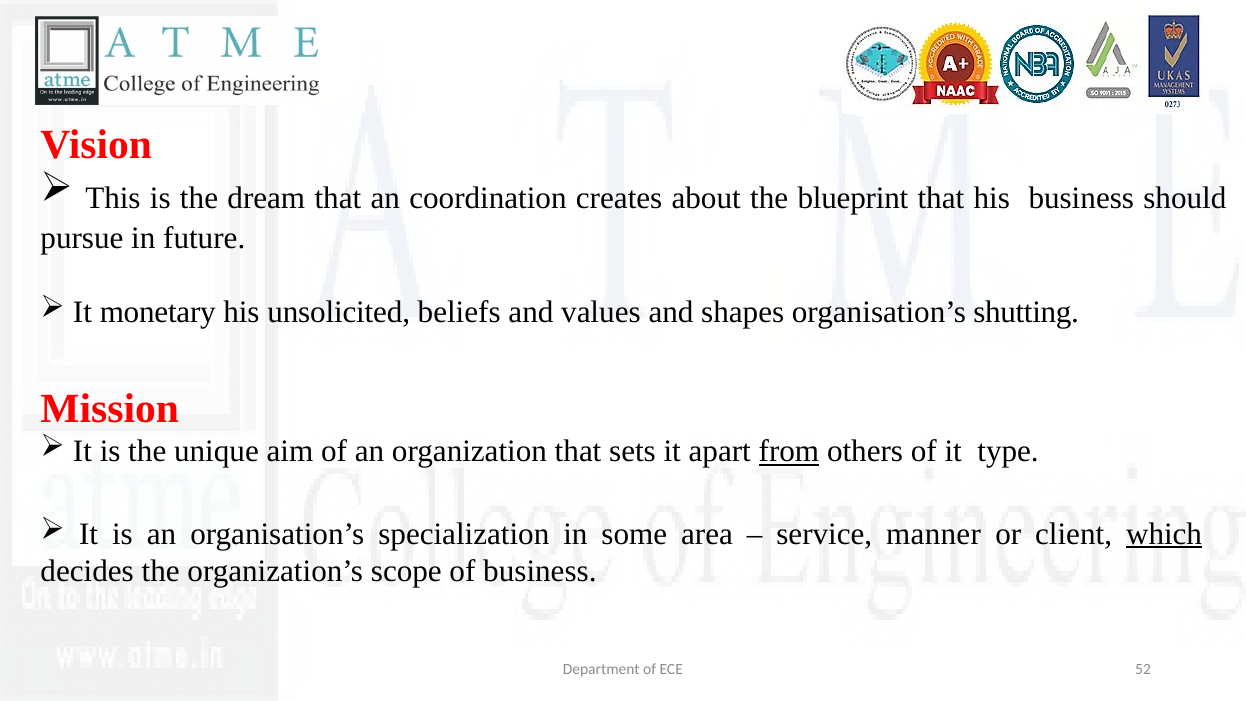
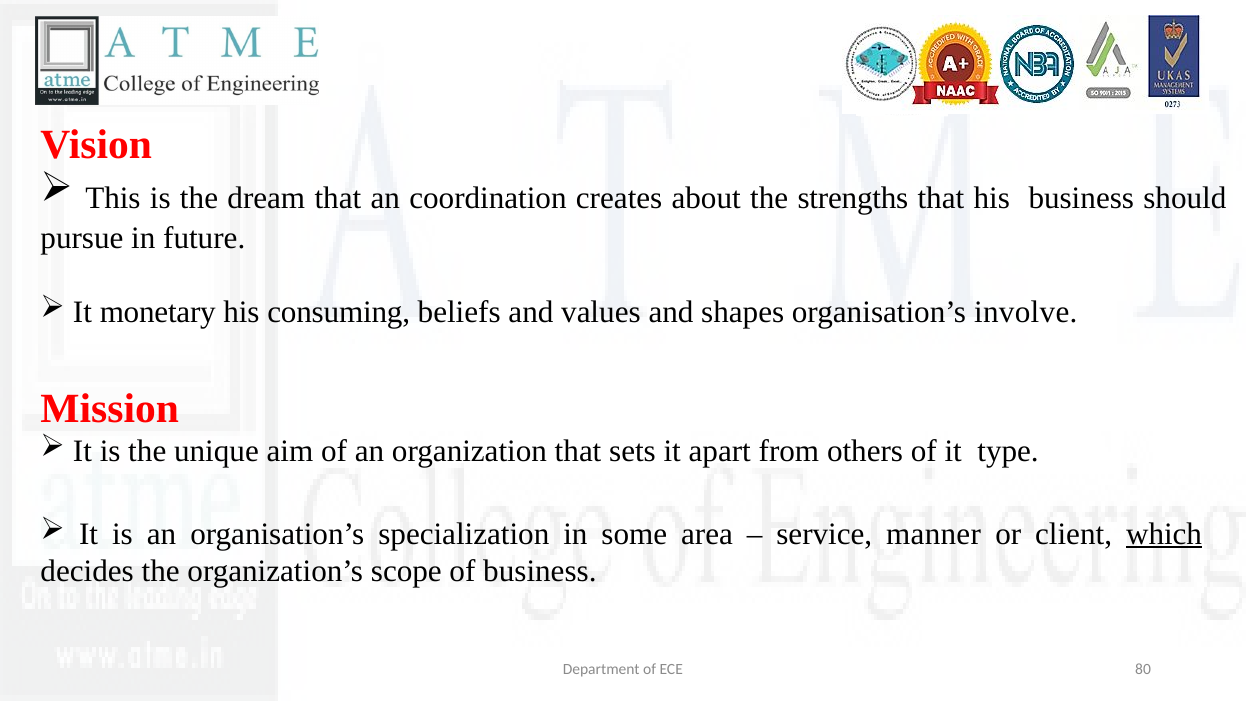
blueprint: blueprint -> strengths (853, 198)
unsolicited: unsolicited -> consuming (339, 313)
shutting: shutting -> involve (1026, 313)
from underline: present -> none (789, 451)
52: 52 -> 80 (1143, 669)
